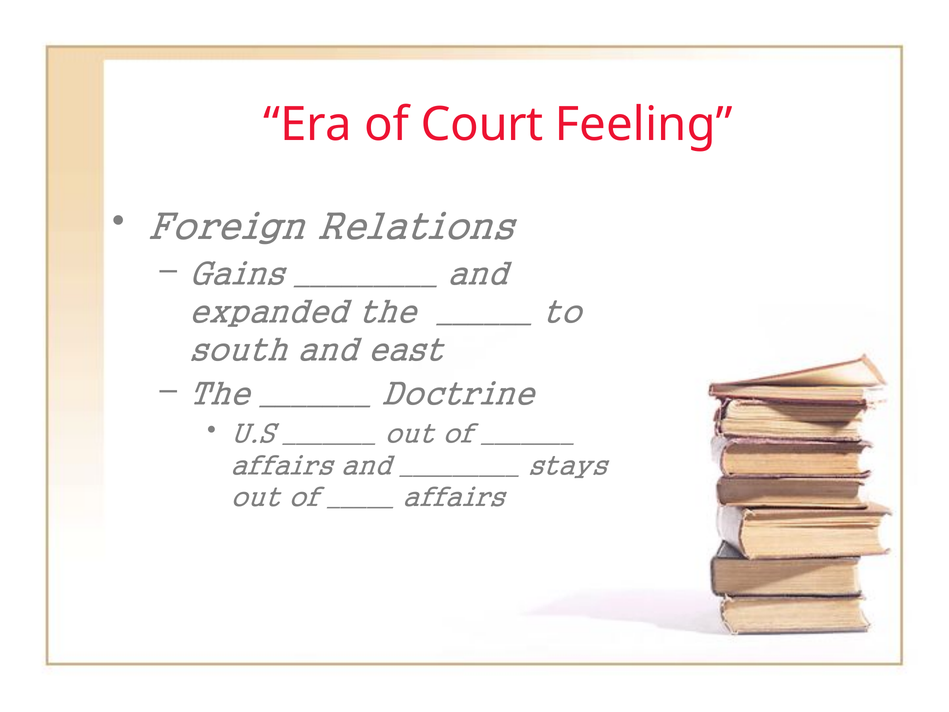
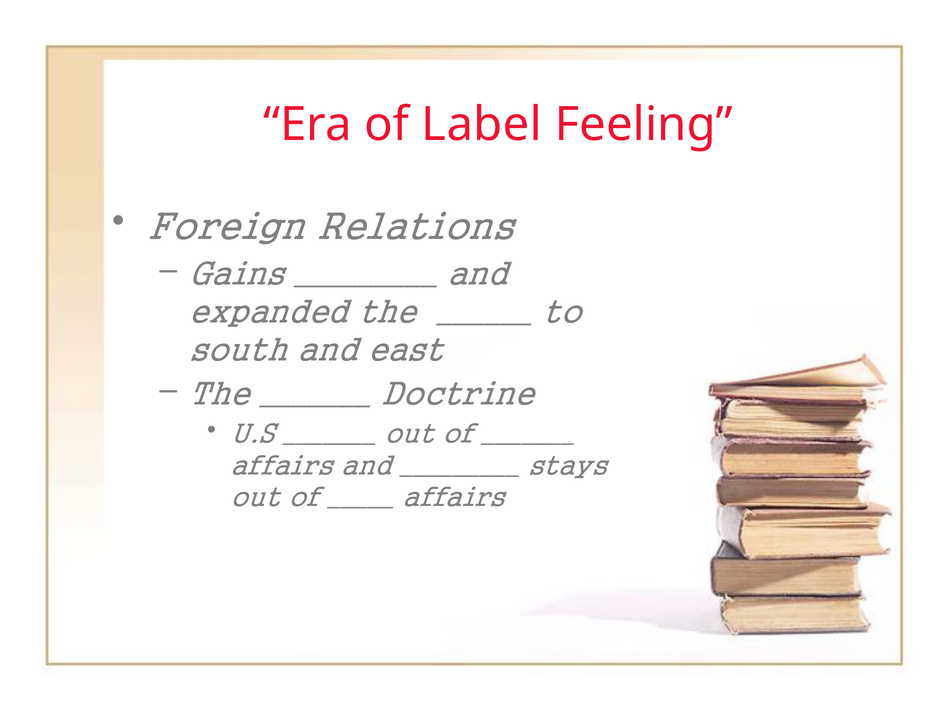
Court: Court -> Label (482, 124)
